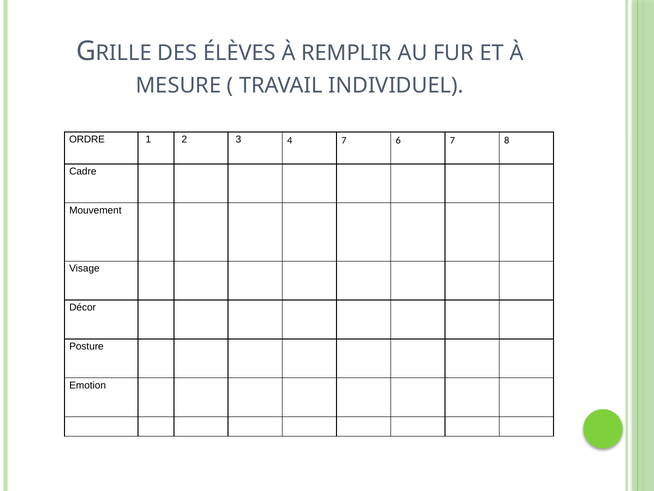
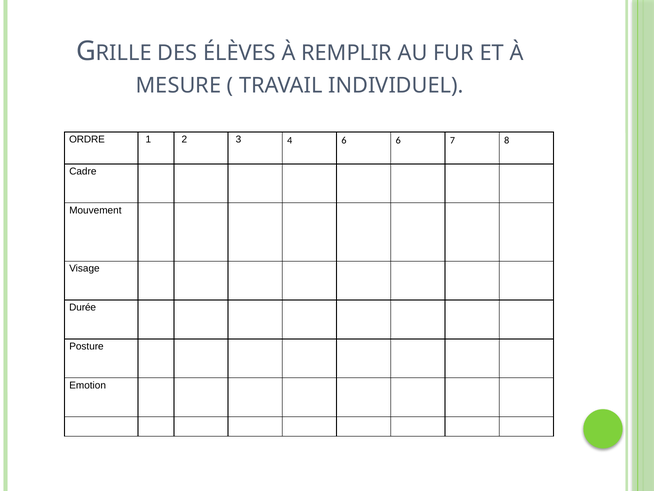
4 7: 7 -> 6 (344, 140)
Décor: Décor -> Durée (83, 307)
